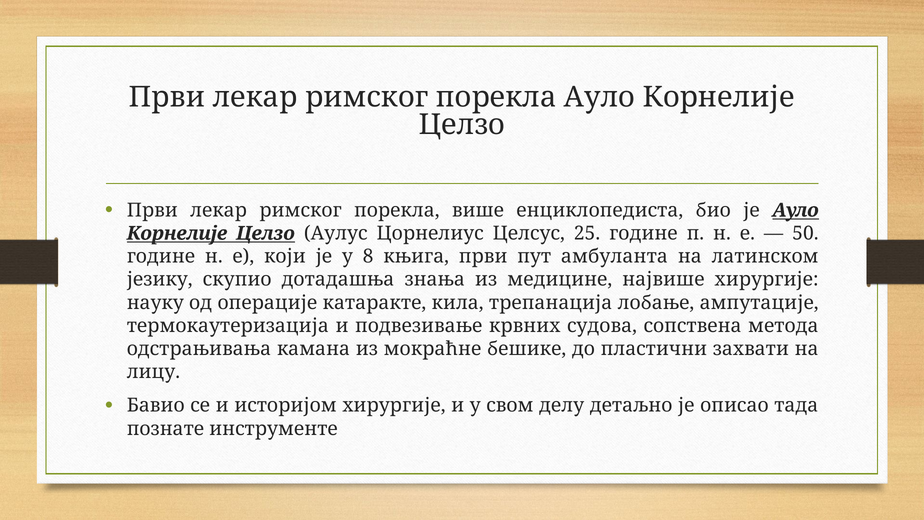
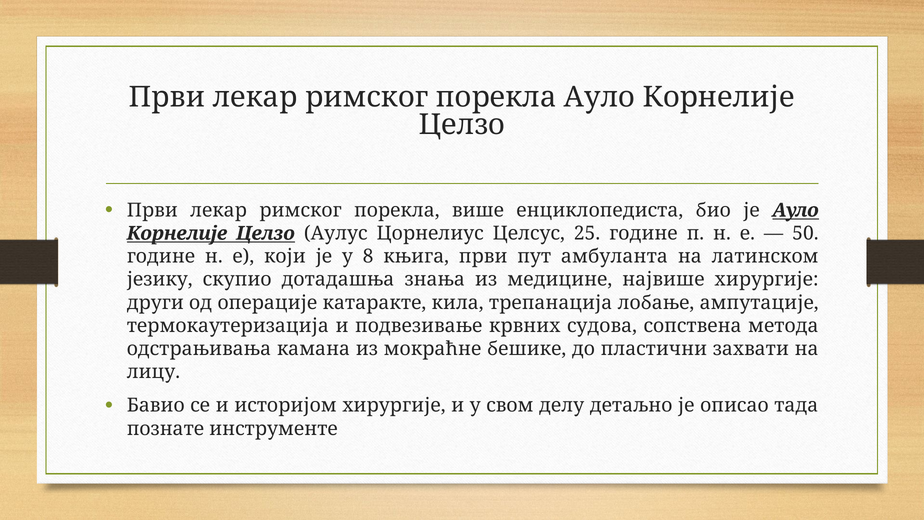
науку: науку -> други (155, 303)
